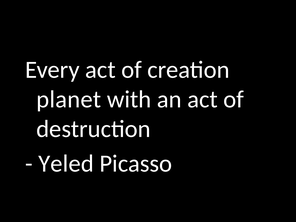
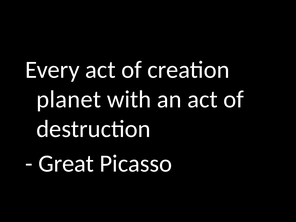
Yeled: Yeled -> Great (66, 164)
